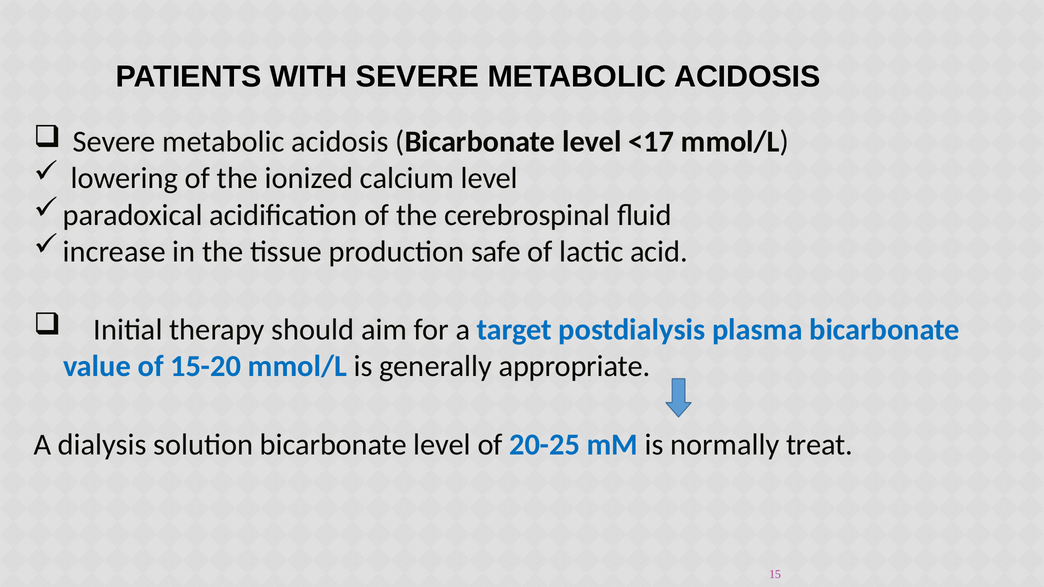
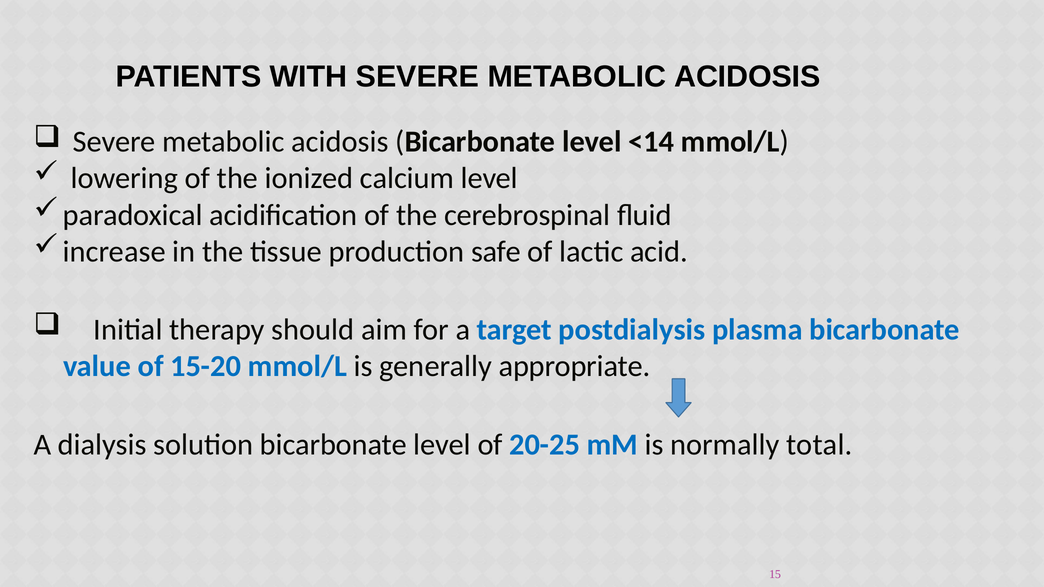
<17: <17 -> <14 (651, 142)
treat: treat -> total (819, 445)
